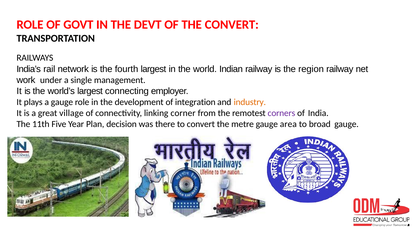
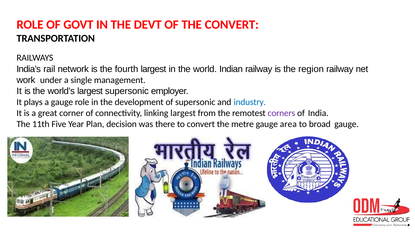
largest connecting: connecting -> supersonic (127, 91)
of integration: integration -> supersonic (195, 102)
industry colour: orange -> blue (250, 102)
village: village -> corner (71, 113)
linking corner: corner -> largest (183, 113)
